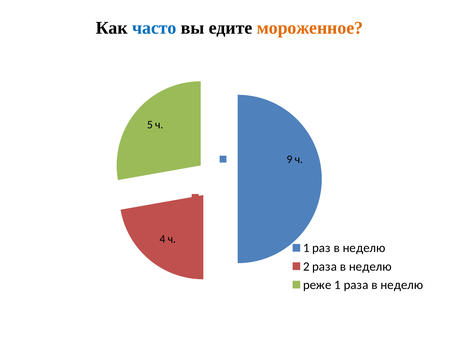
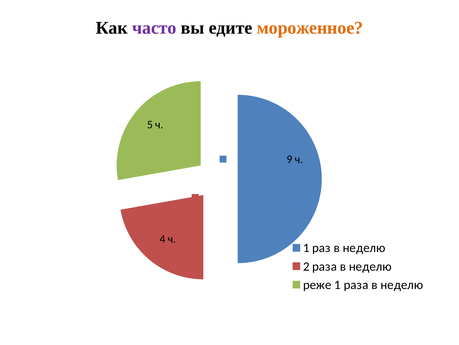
часто colour: blue -> purple (154, 28)
